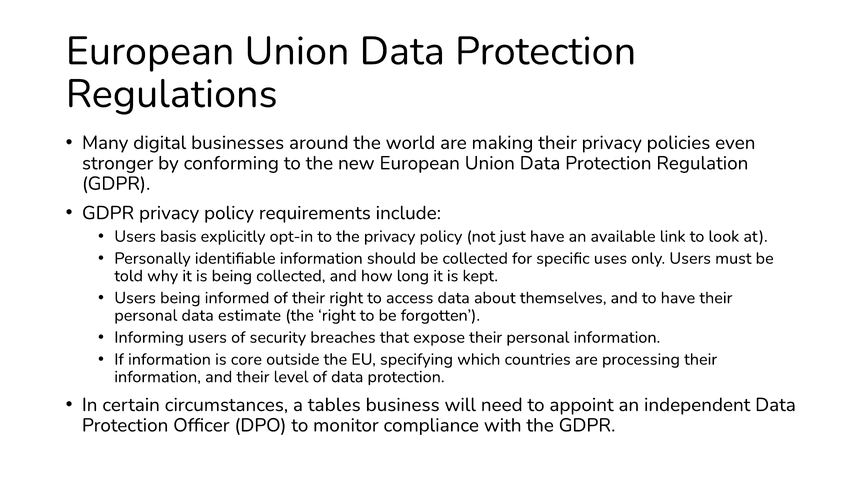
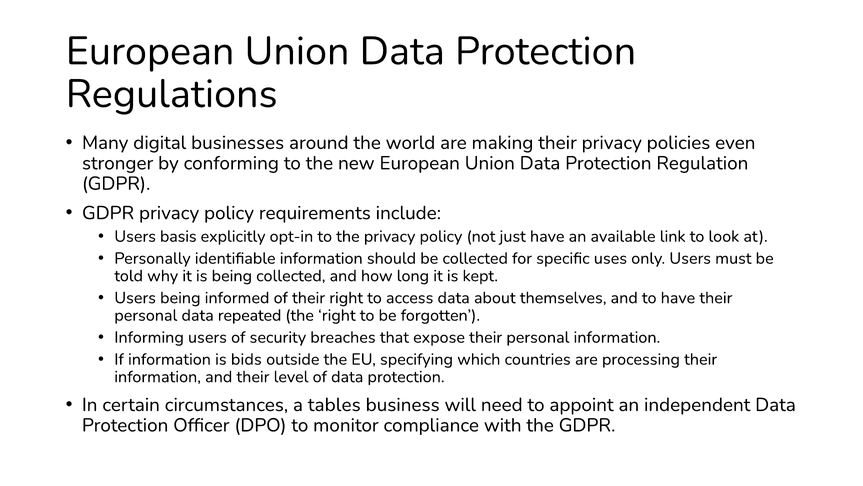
estimate: estimate -> repeated (250, 315)
core: core -> bids (246, 359)
